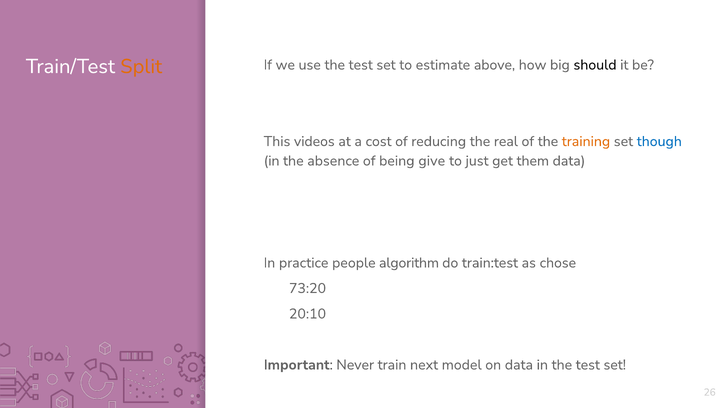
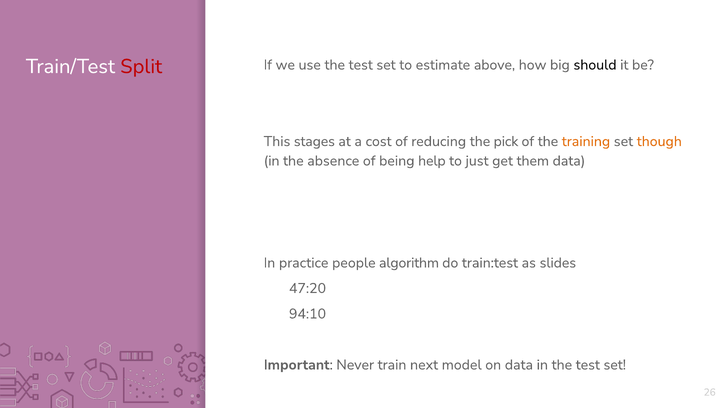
Split colour: orange -> red (141, 66)
videos: videos -> stages (314, 142)
real: real -> pick (506, 142)
though colour: blue -> orange (659, 142)
give: give -> help (432, 161)
chose: chose -> slides (558, 263)
73:20: 73:20 -> 47:20 (307, 289)
20:10: 20:10 -> 94:10 (307, 314)
